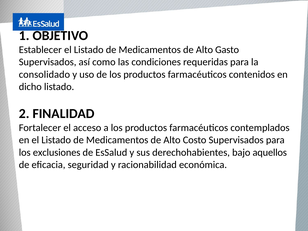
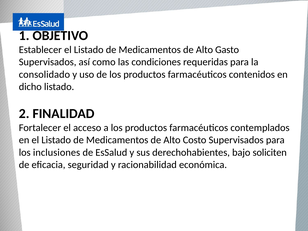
exclusiones: exclusiones -> inclusiones (57, 152)
aquellos: aquellos -> soliciten (270, 152)
